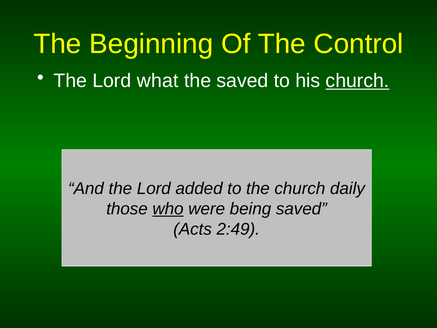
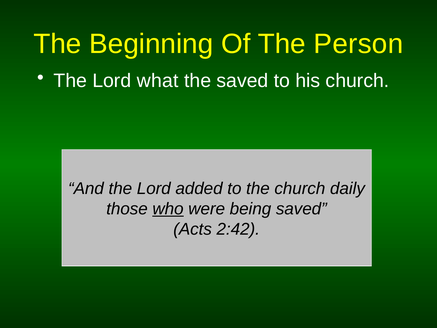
Control: Control -> Person (358, 44)
church underline: present -> none (357, 81)
2:49: 2:49 -> 2:42 (238, 229)
